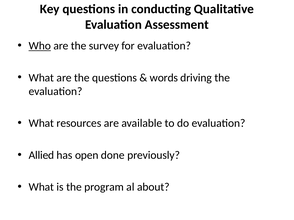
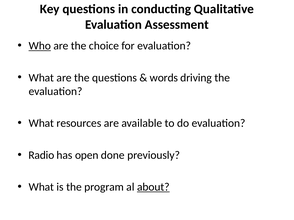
survey: survey -> choice (104, 46)
Allied: Allied -> Radio (41, 155)
about underline: none -> present (153, 187)
